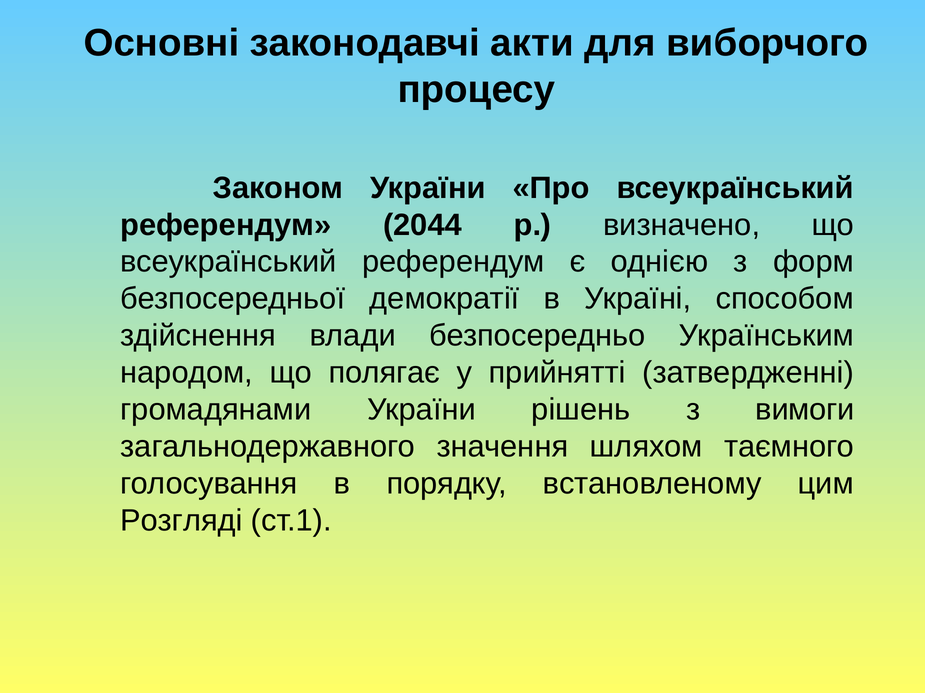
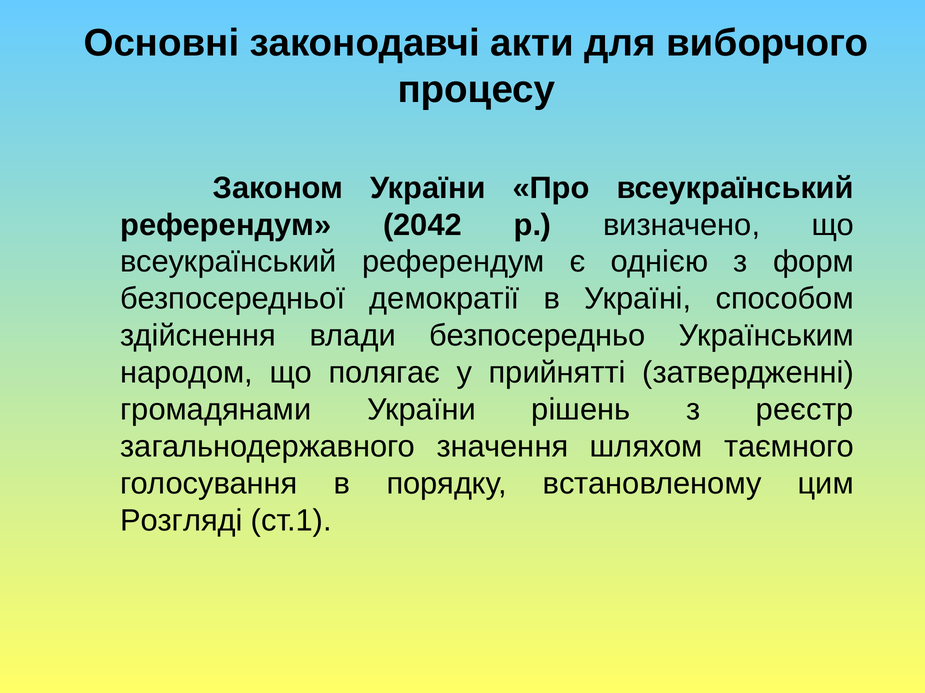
2044: 2044 -> 2042 (422, 225)
вимоги: вимоги -> реєстр (805, 410)
